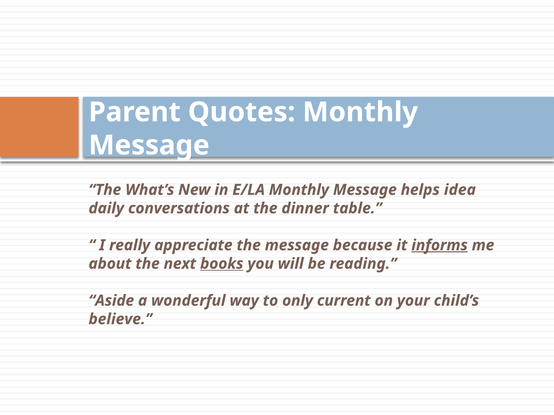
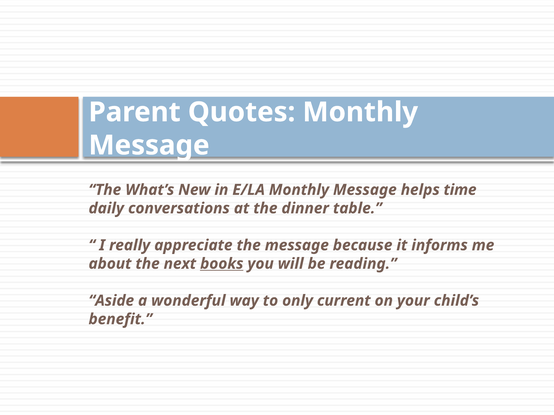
idea: idea -> time (460, 190)
informs underline: present -> none (440, 246)
believe: believe -> benefit (120, 319)
